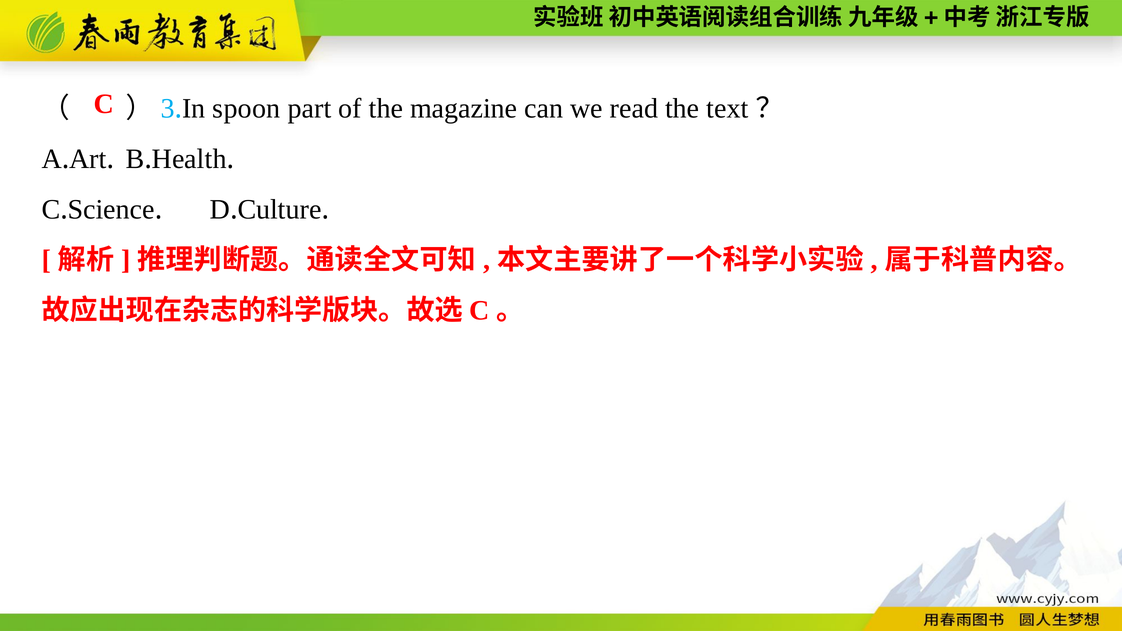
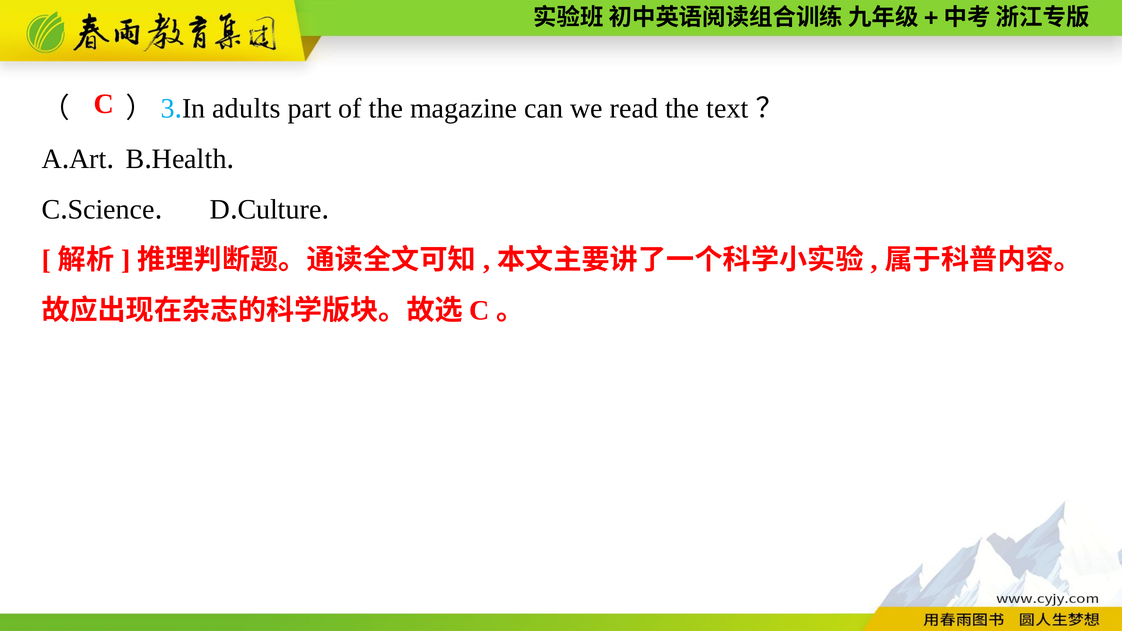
spoon: spoon -> adults (246, 109)
